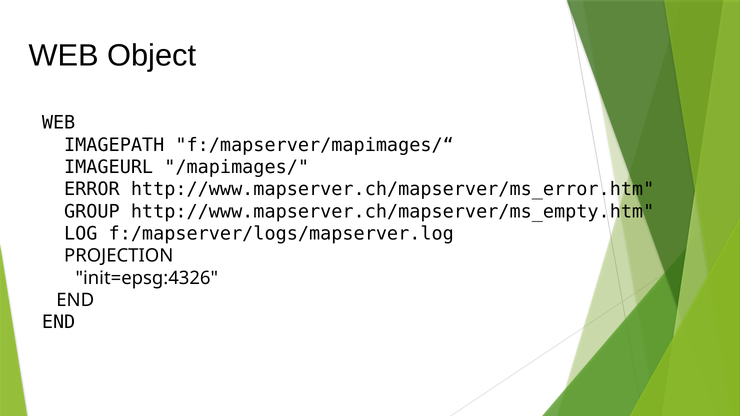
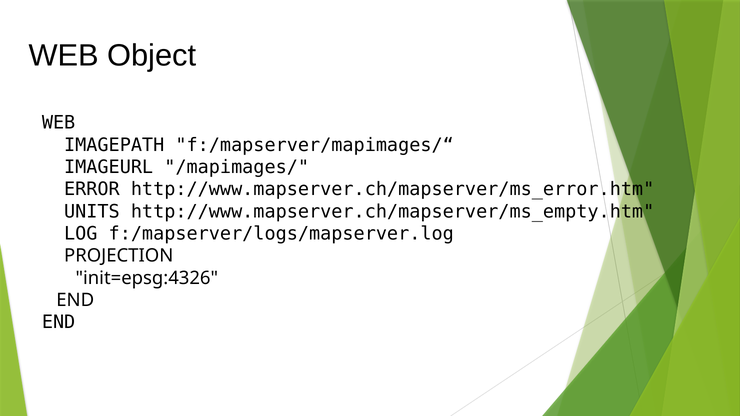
GROUP: GROUP -> UNITS (92, 212)
